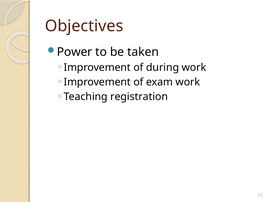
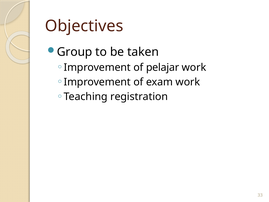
Power: Power -> Group (75, 52)
during: during -> pelajar (163, 67)
